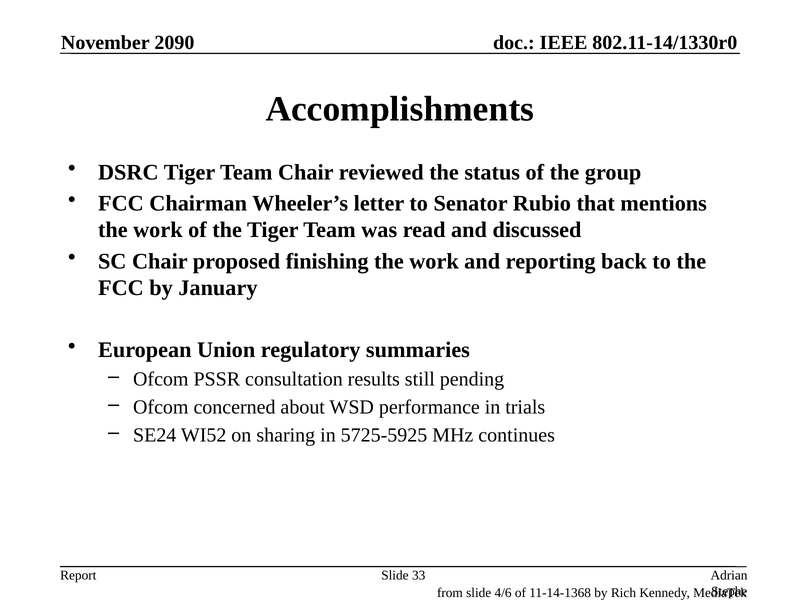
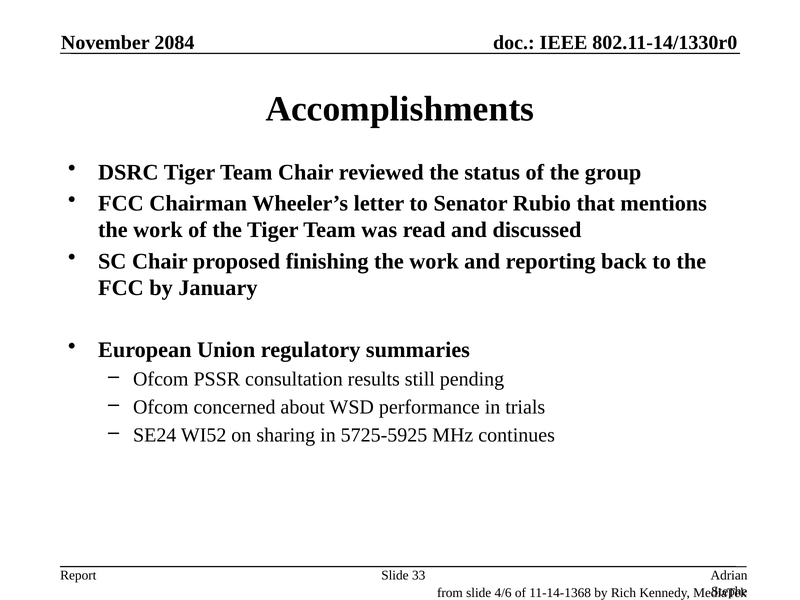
2090: 2090 -> 2084 (174, 43)
